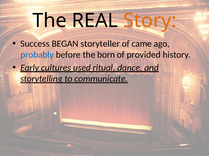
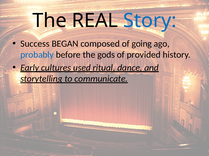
Story colour: orange -> blue (150, 21)
storyteller: storyteller -> composed (100, 44)
came: came -> going (142, 44)
born: born -> gods (106, 55)
